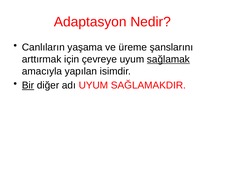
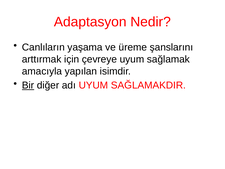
sağlamak underline: present -> none (168, 59)
